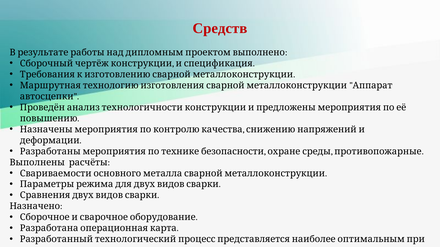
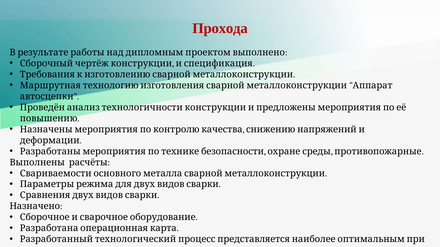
Средств: Средств -> Прохода (220, 28)
